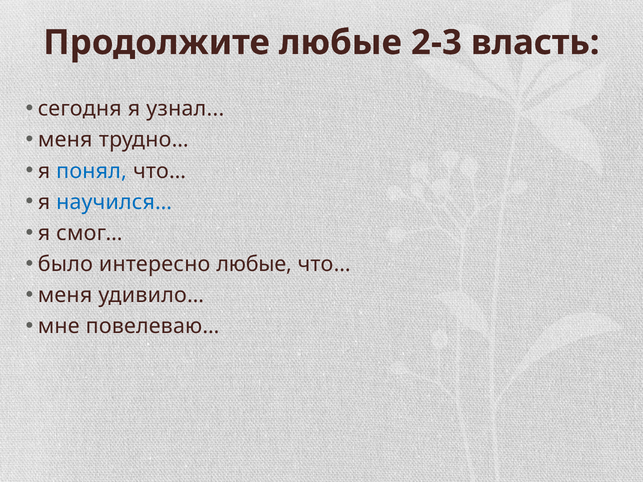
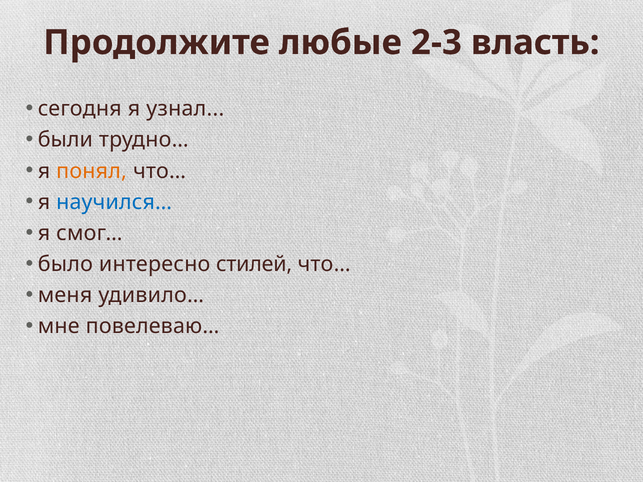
меня: меня -> были (65, 140)
понял colour: blue -> orange (92, 171)
интересно любые: любые -> стилей (254, 264)
